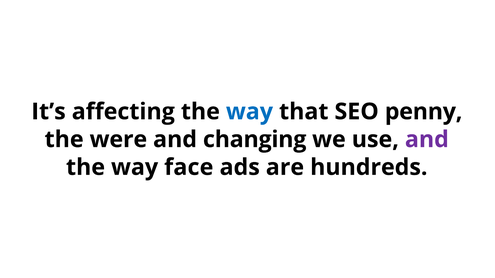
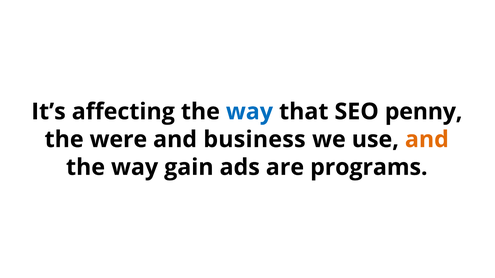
changing: changing -> business (254, 140)
and colour: purple -> orange (427, 140)
face: face -> gain (189, 168)
hundreds: hundreds -> programs (369, 168)
